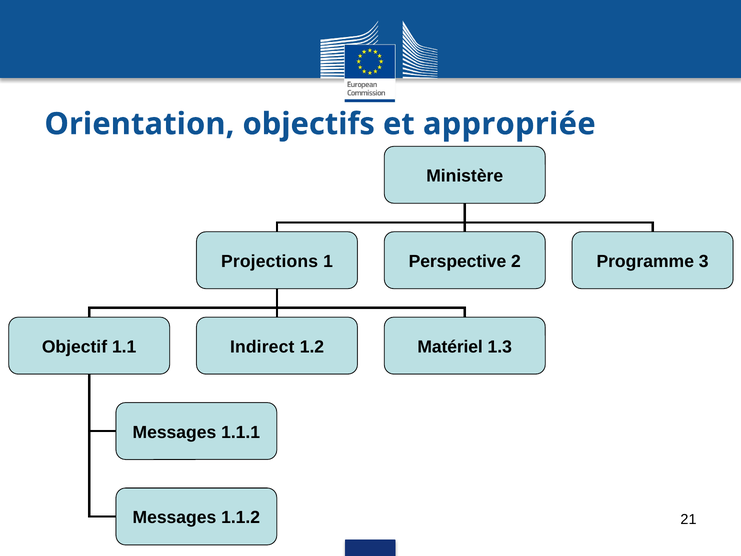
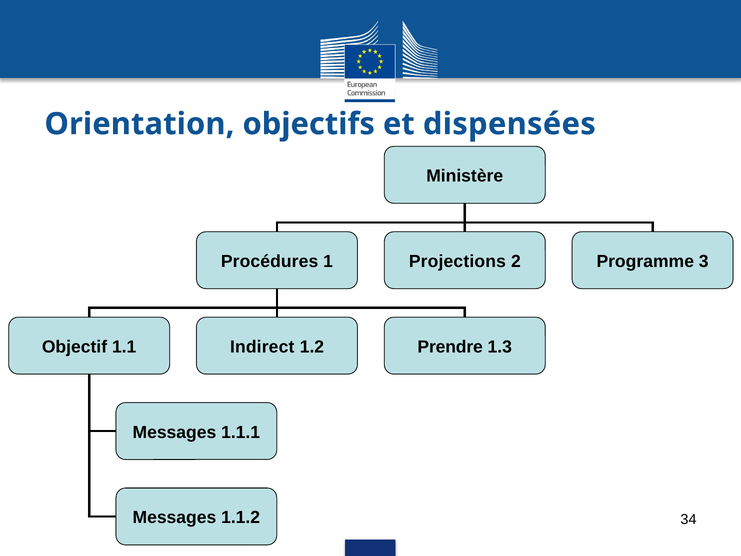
appropriée: appropriée -> dispensées (509, 124)
Projections: Projections -> Procédures (270, 261)
Perspective: Perspective -> Projections (457, 261)
Matériel: Matériel -> Prendre (450, 347)
21: 21 -> 34 (689, 519)
